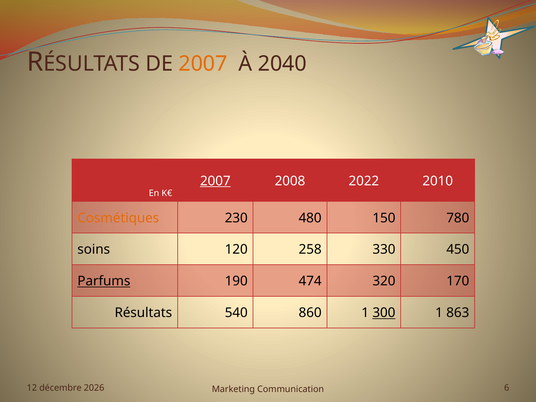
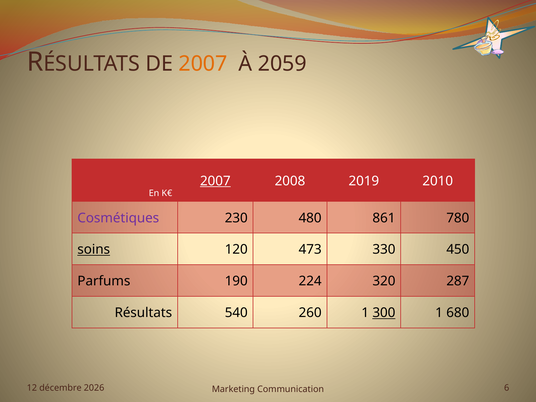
2040: 2040 -> 2059 (282, 64)
2022: 2022 -> 2019 (364, 181)
Cosmétiques colour: orange -> purple (118, 218)
150: 150 -> 861 (384, 218)
soins underline: none -> present (94, 250)
258: 258 -> 473 (310, 250)
Parfums underline: present -> none (104, 281)
474: 474 -> 224 (310, 281)
170: 170 -> 287 (458, 281)
860: 860 -> 260 (310, 313)
863: 863 -> 680 (458, 313)
